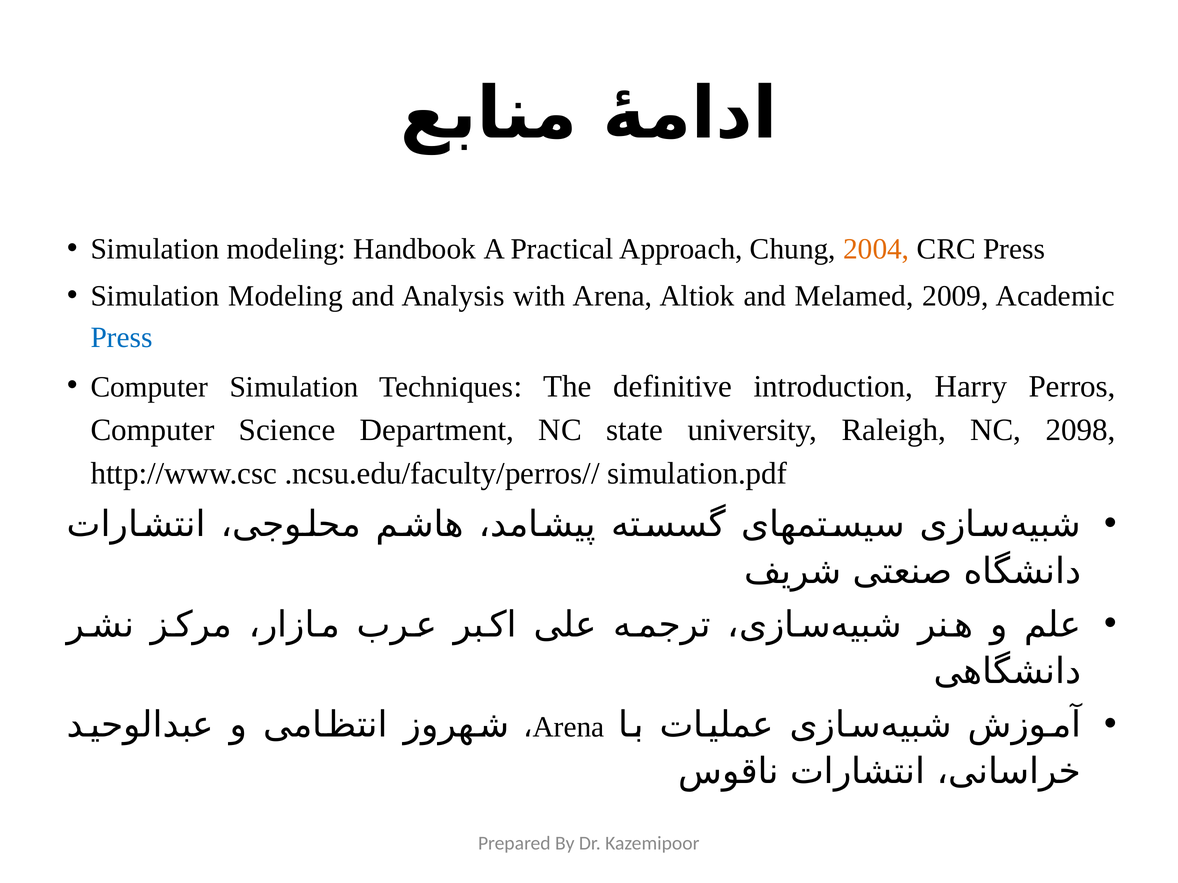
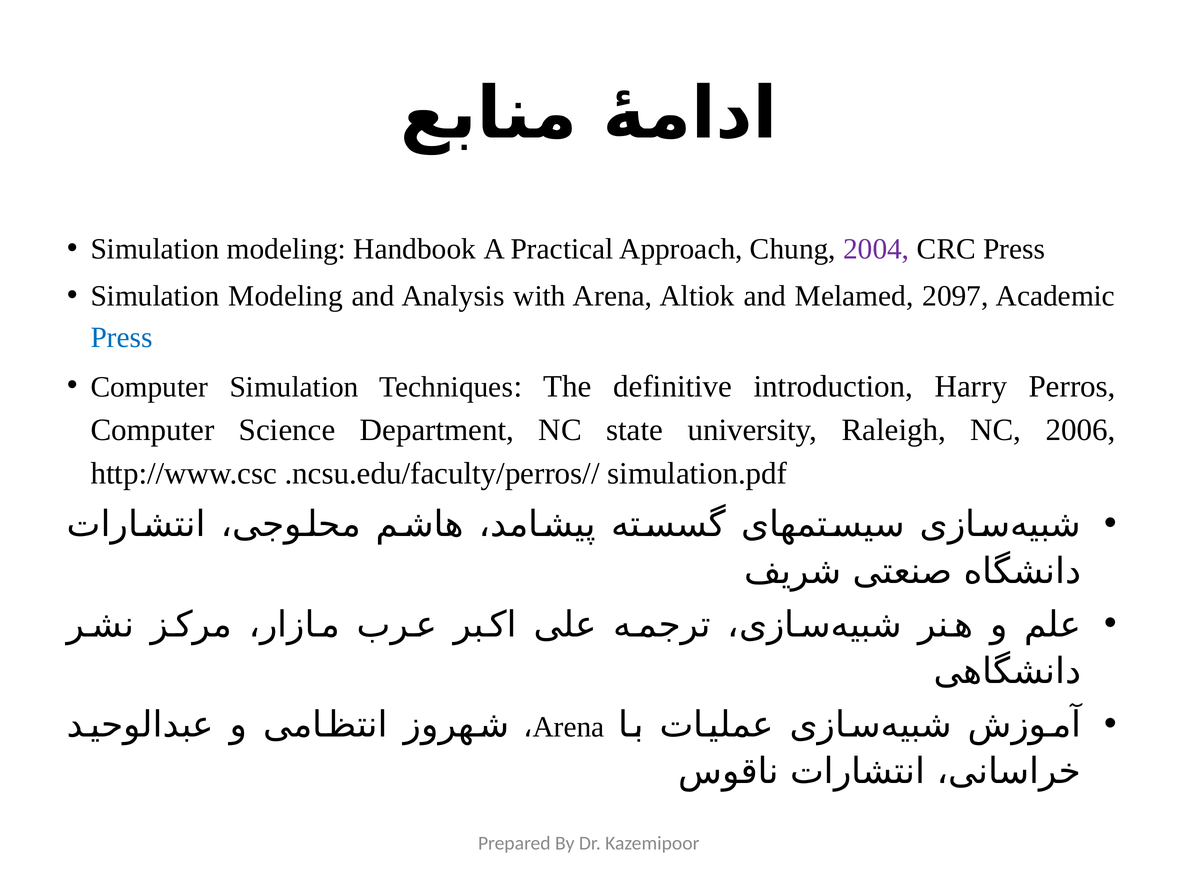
2004 colour: orange -> purple (876, 249)
2009: 2009 -> 2097 (955, 296)
2098: 2098 -> 2006 (1081, 430)
